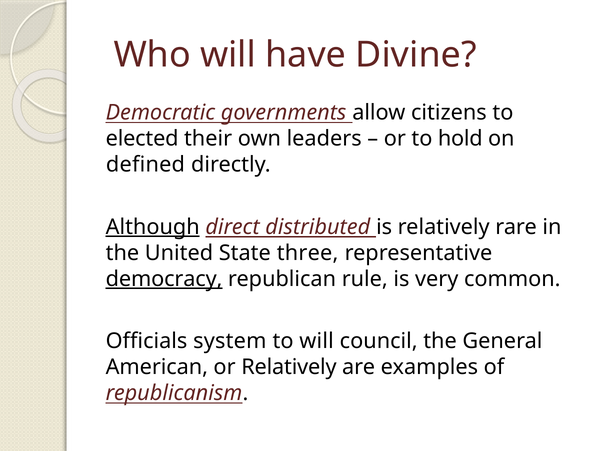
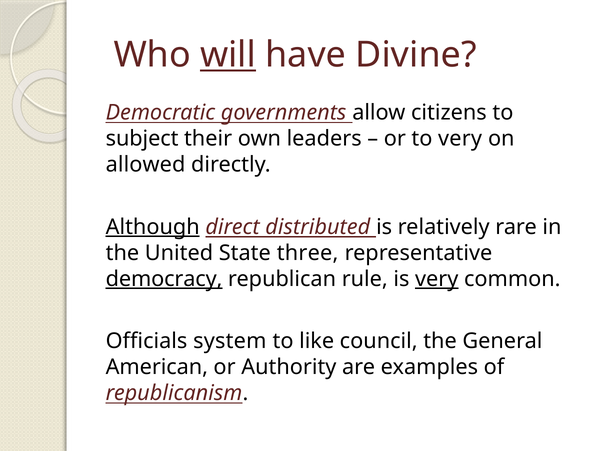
will underline: none -> present (228, 55)
elected: elected -> subject (142, 139)
to hold: hold -> very (460, 139)
defined: defined -> allowed (146, 165)
very underline: none -> present (437, 279)
to will: will -> like (317, 341)
or Relatively: Relatively -> Authority (289, 367)
